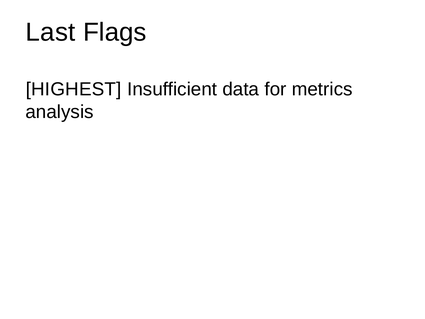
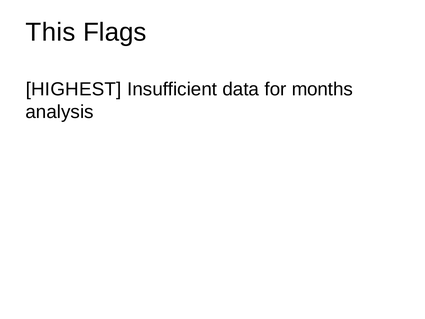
Last: Last -> This (51, 32)
metrics: metrics -> months (322, 89)
